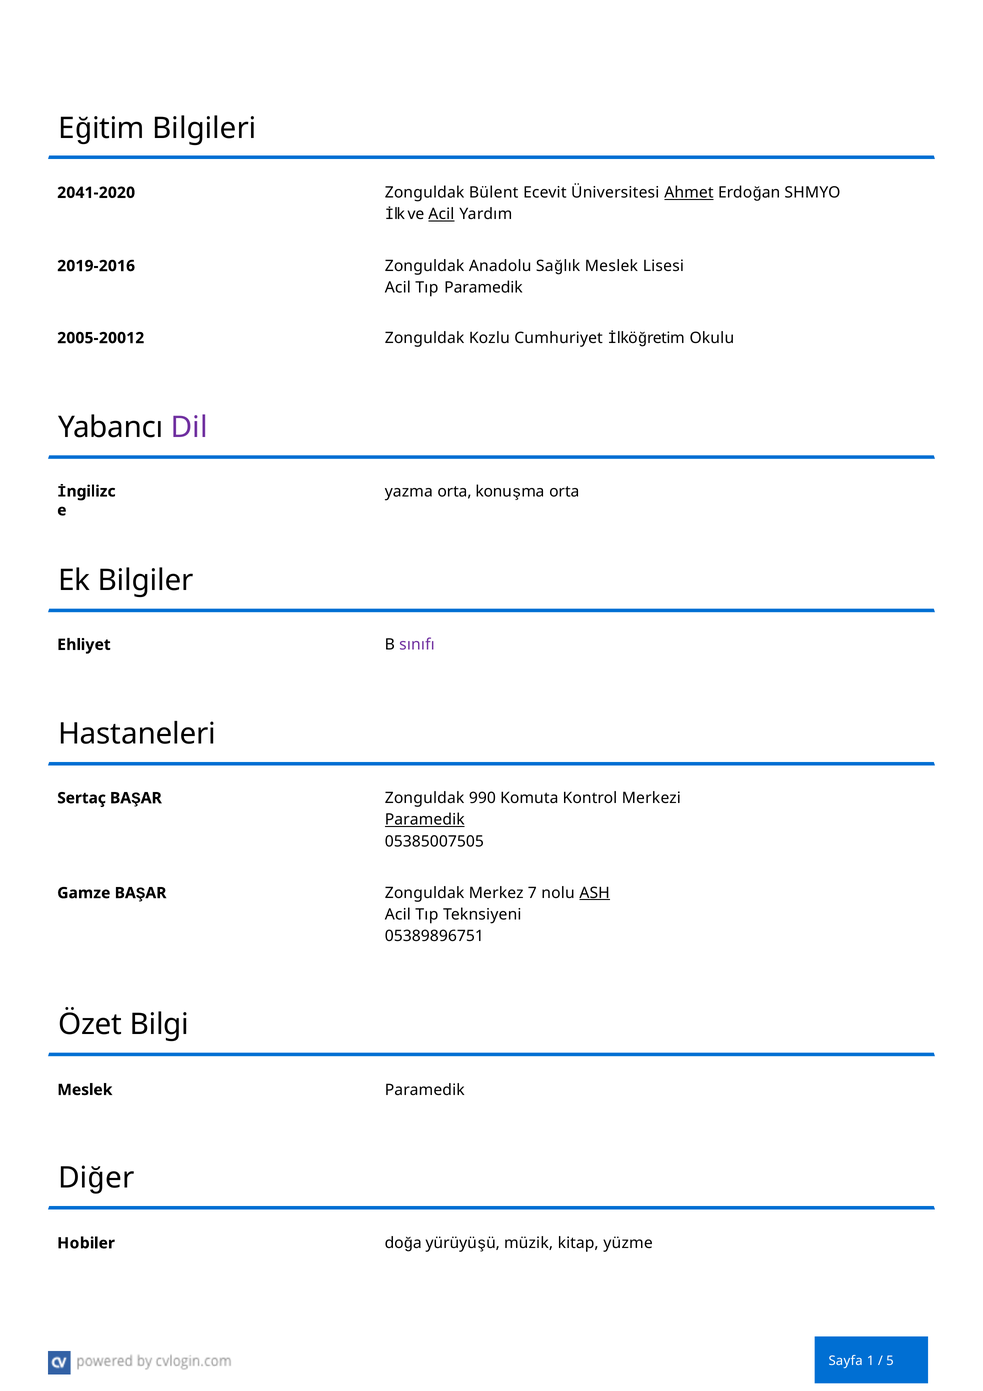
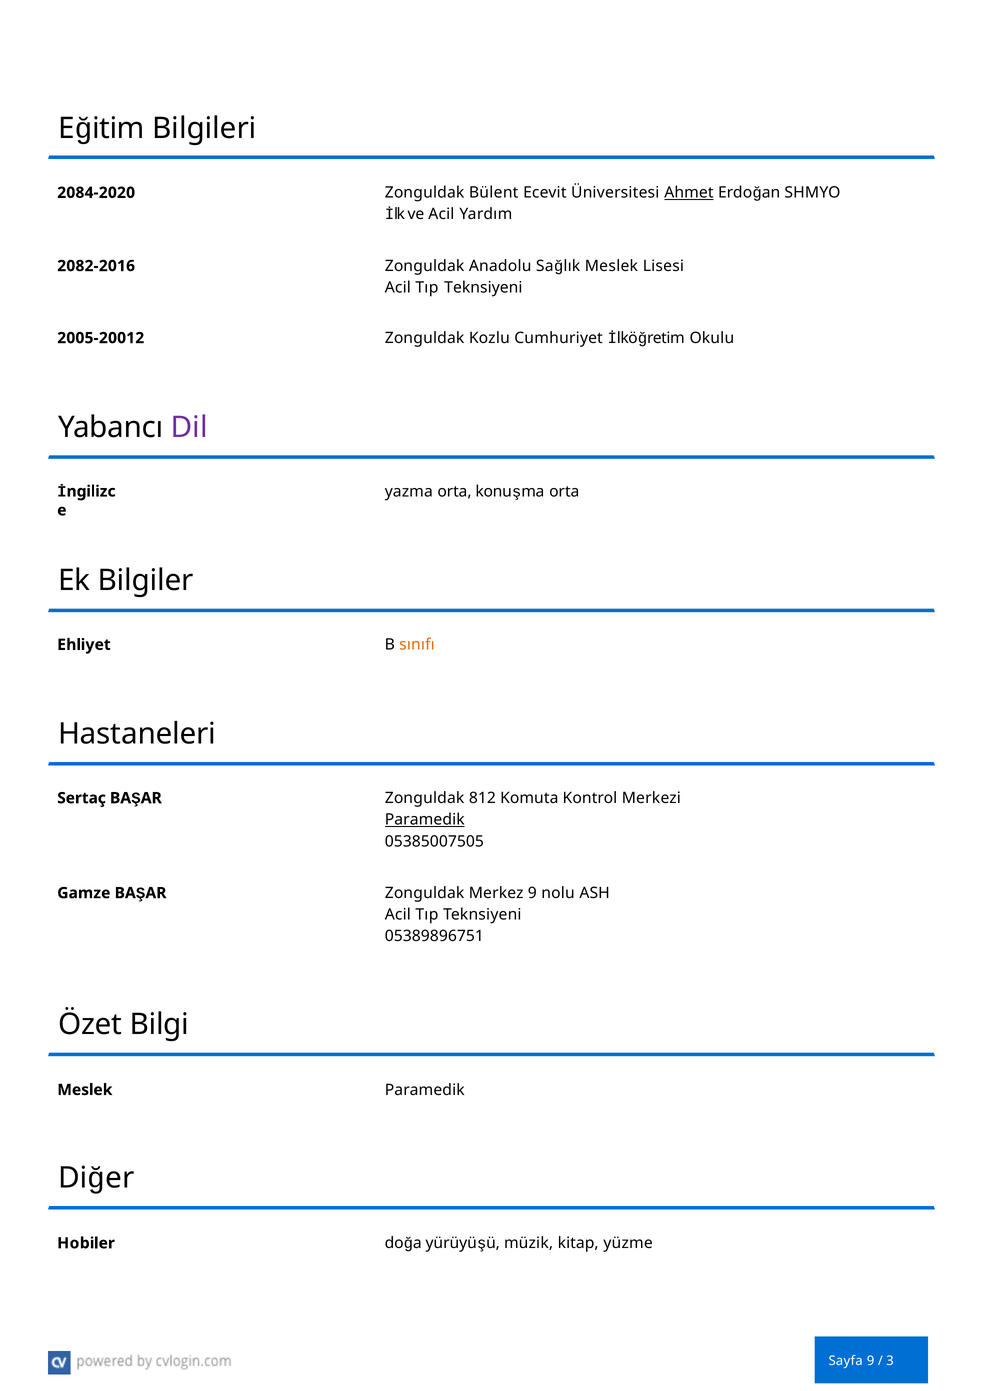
2041-2020: 2041-2020 -> 2084-2020 (96, 193)
Acil underline: present -> none (441, 214)
2019-2016: 2019-2016 -> 2082-2016 (96, 266)
Paramedik: Paramedik -> Teknsiyeni (483, 288)
sınıfı colour: purple -> orange (417, 645)
990: 990 -> 812 (482, 798)
Merkez 7: 7 -> 9 (532, 893)
ASH underline: present -> none (595, 893)
Sayfa 1: 1 -> 9 (871, 1361)
5: 5 -> 3 (890, 1361)
